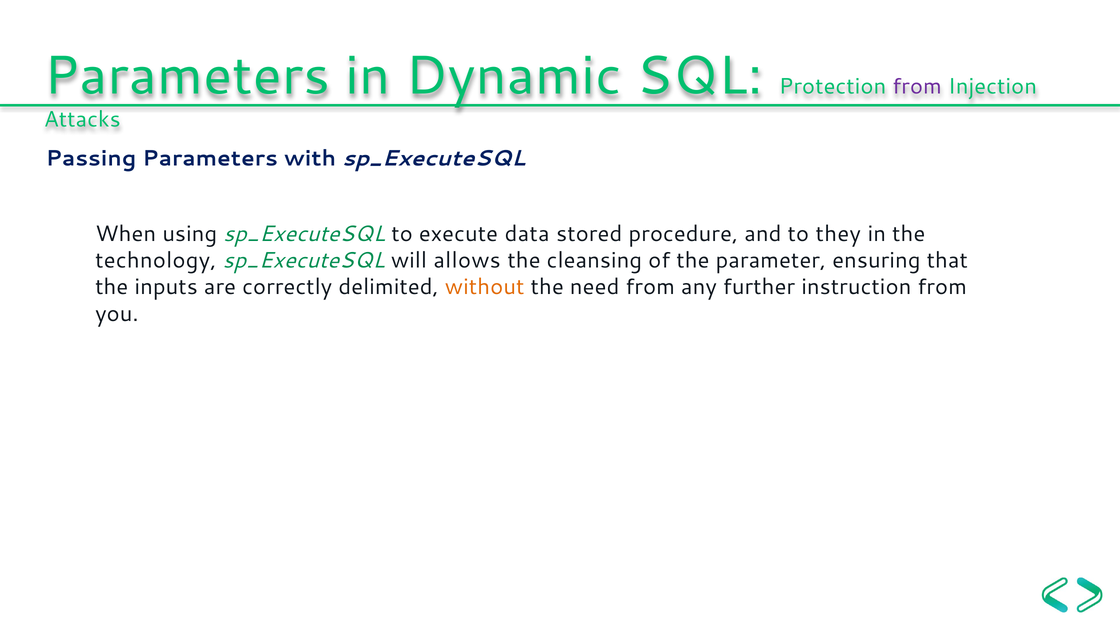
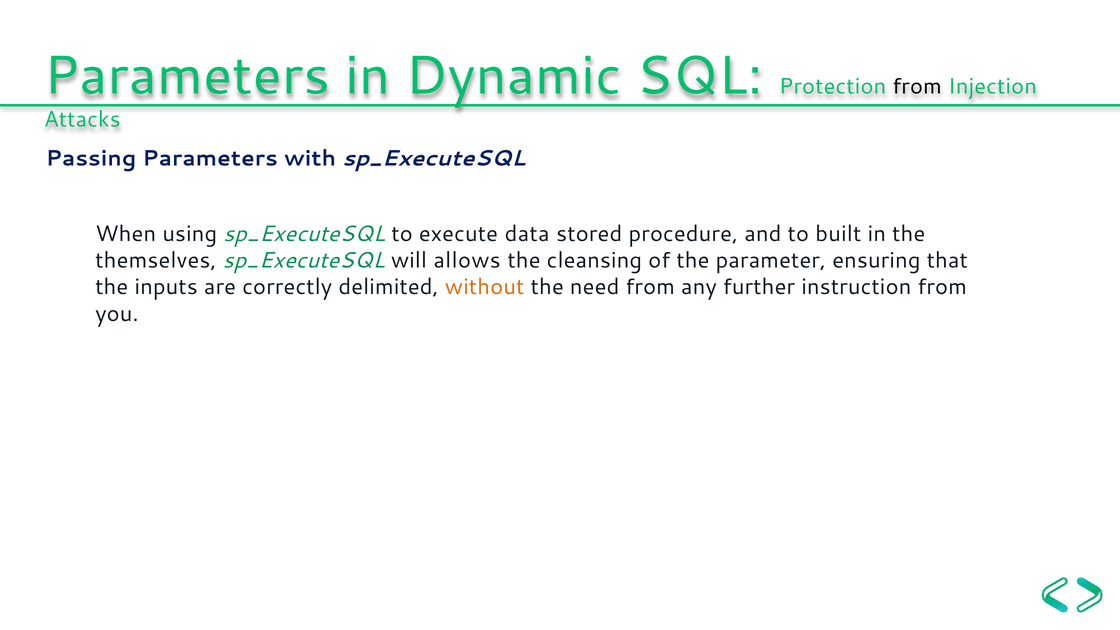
from colour: purple -> black (917, 86)
they: they -> built (838, 234)
technology: technology -> themselves (156, 260)
